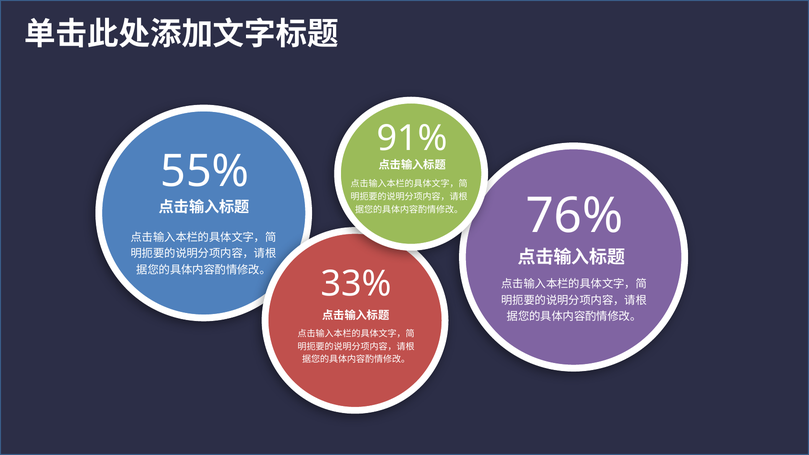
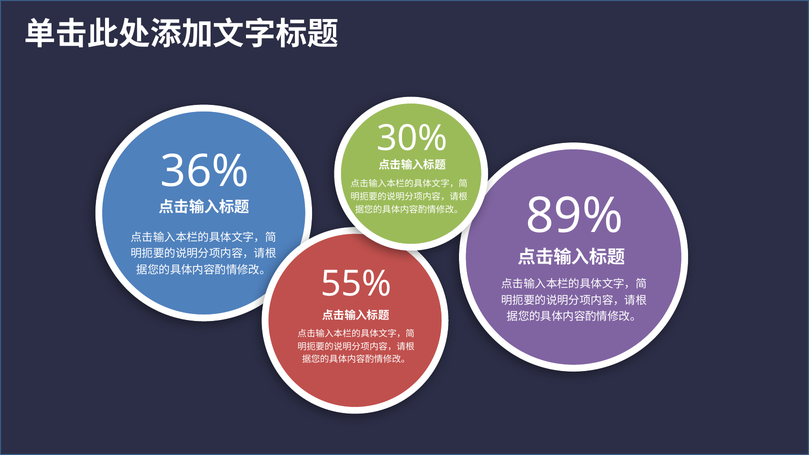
91%: 91% -> 30% (412, 139)
55%: 55% -> 36% (205, 171)
76%: 76% -> 89% (574, 216)
33%: 33% -> 55% (356, 284)
